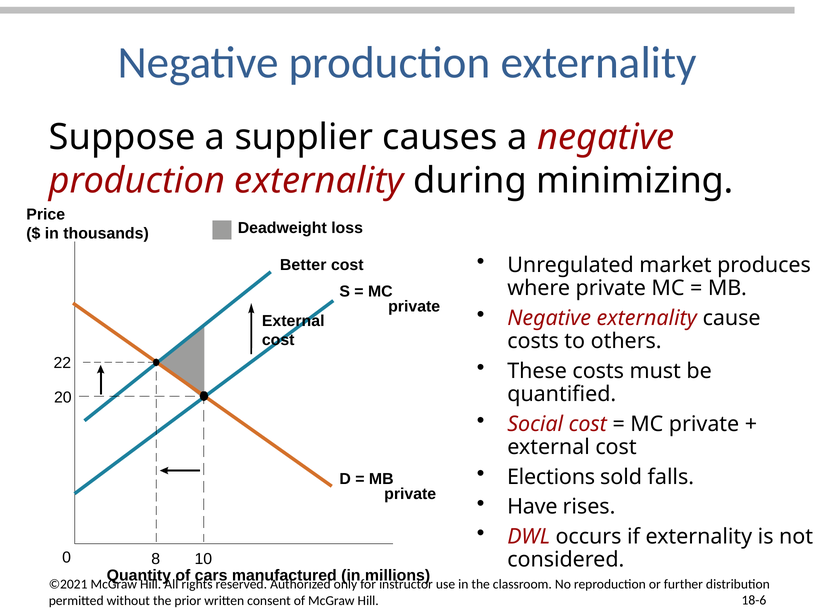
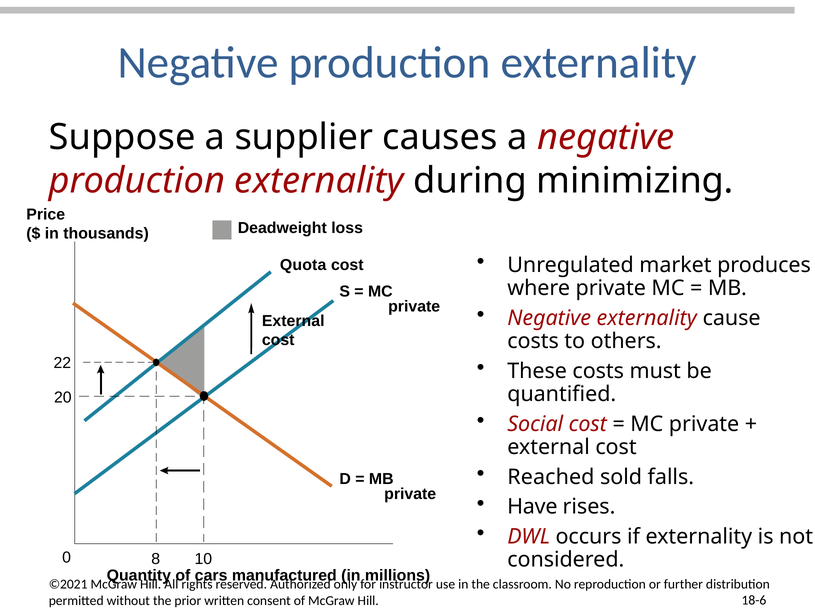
Better: Better -> Quota (303, 264)
Elections: Elections -> Reached (551, 476)
